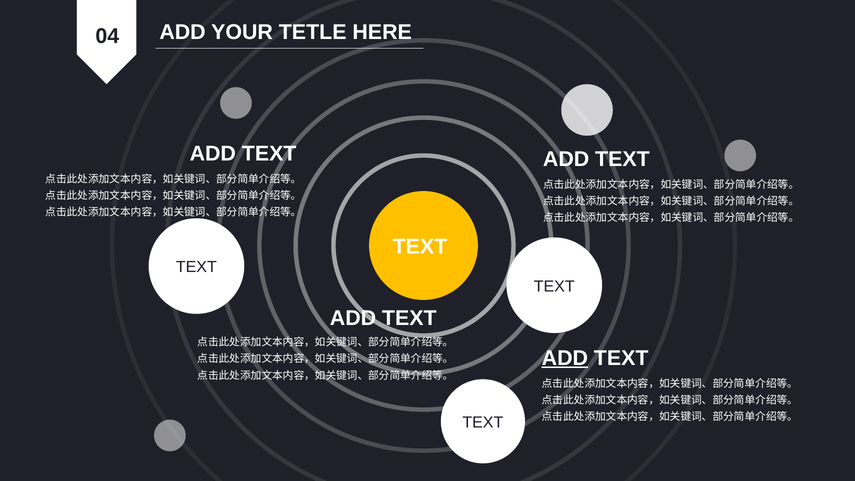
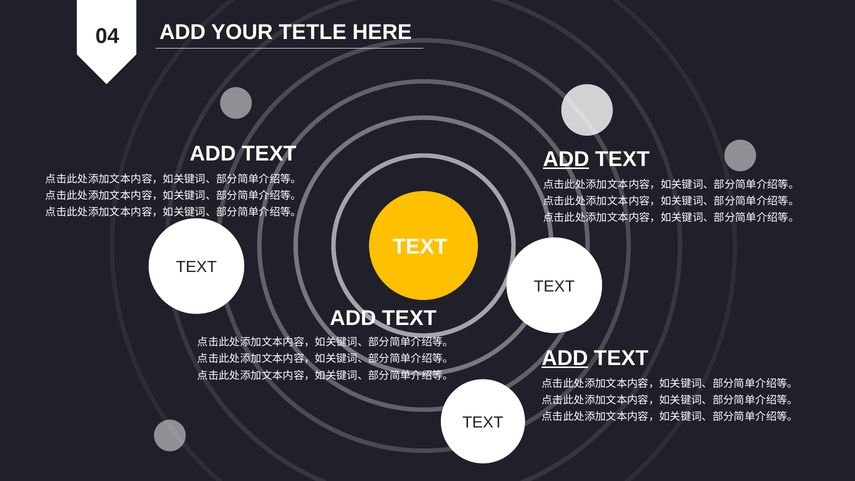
ADD underline: none -> present (566, 159)
